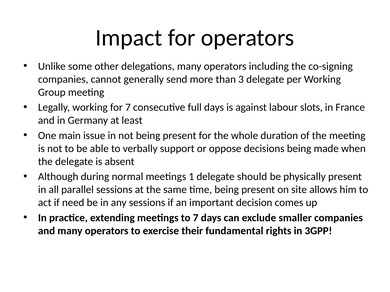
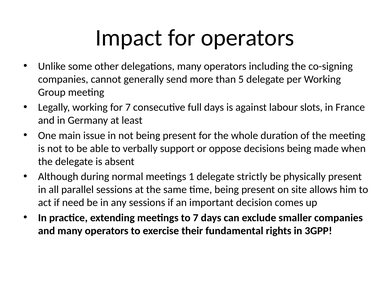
3: 3 -> 5 (241, 79)
should: should -> strictly (252, 177)
